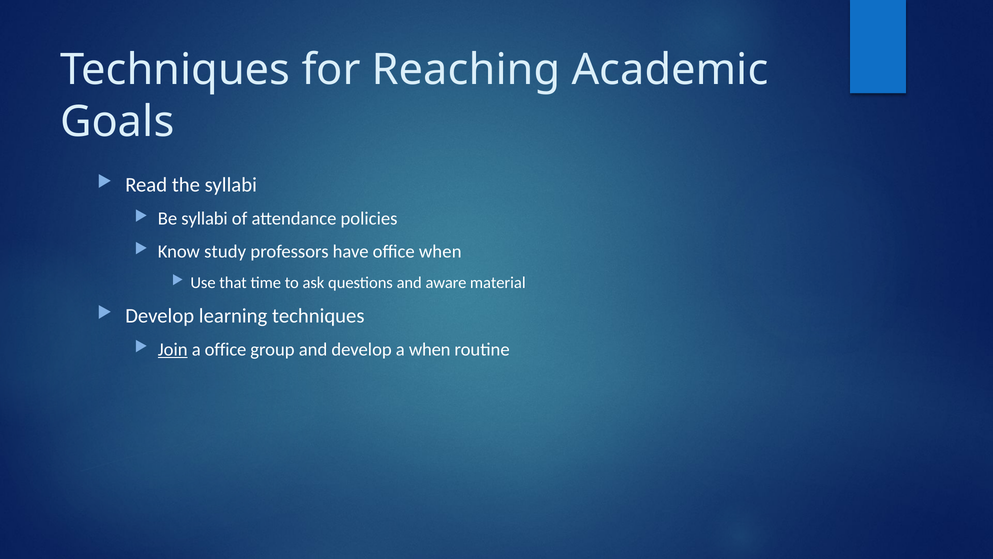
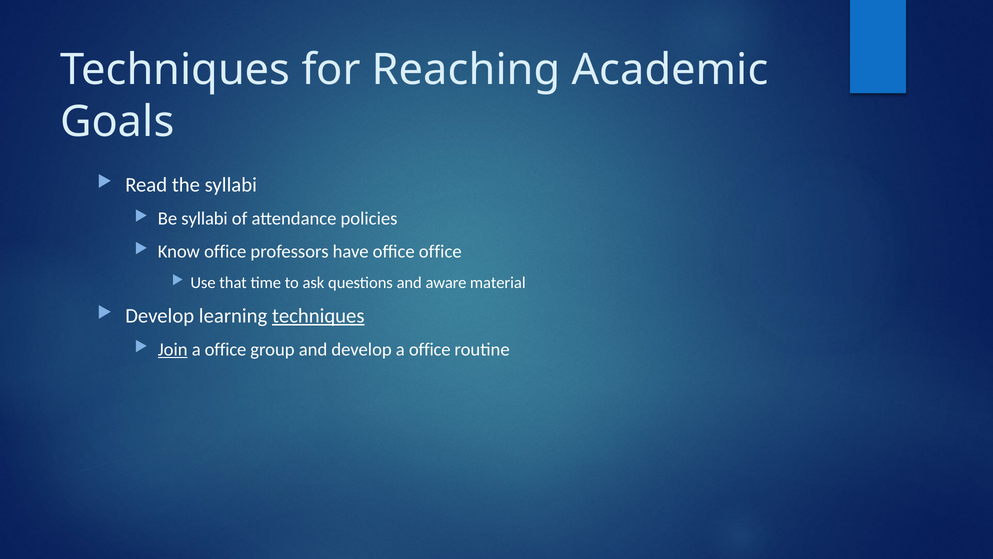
Know study: study -> office (225, 251)
office when: when -> office (440, 251)
techniques underline: none -> present (318, 316)
develop a when: when -> office (430, 349)
